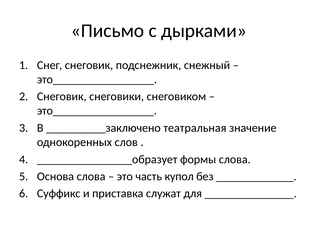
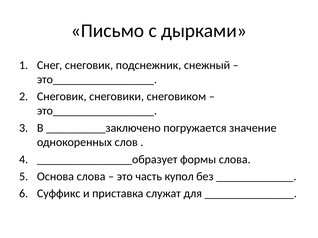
театральная: театральная -> погружается (195, 128)
